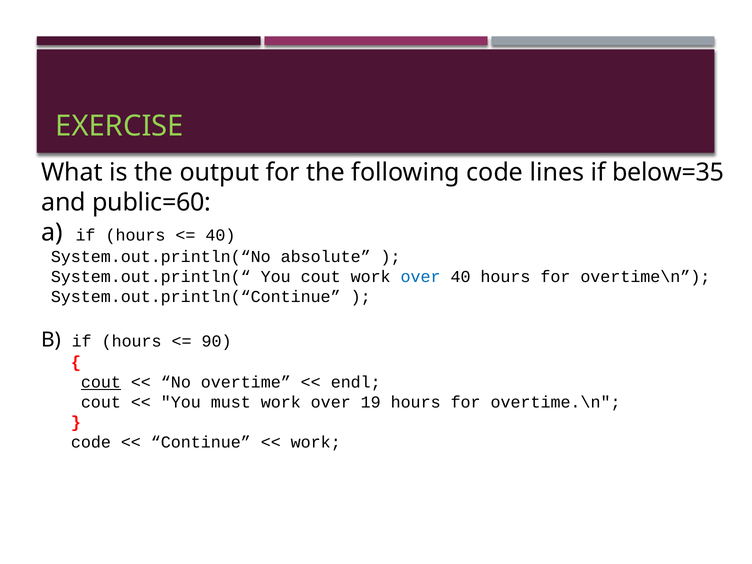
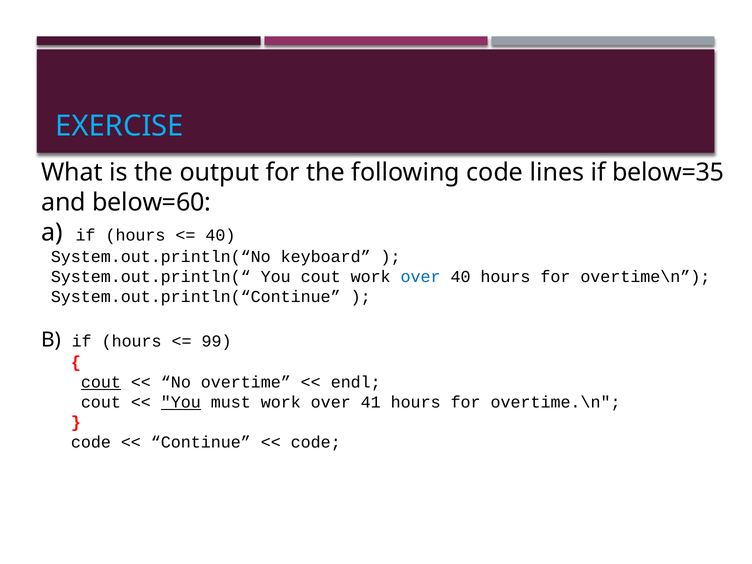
EXERCISE colour: light green -> light blue (119, 126)
public=60: public=60 -> below=60 (152, 202)
absolute: absolute -> keyboard (326, 257)
90: 90 -> 99 (217, 341)
You underline: none -> present (181, 402)
19: 19 -> 41 (371, 402)
work: work -> code (316, 442)
